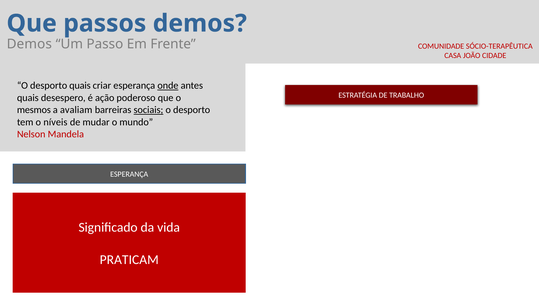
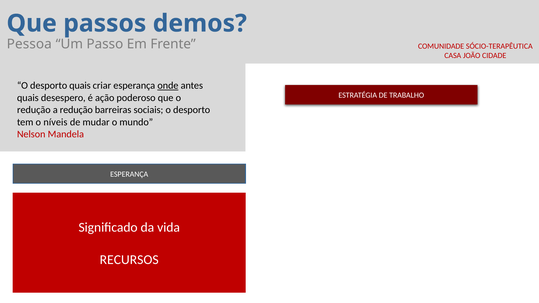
Demos: Demos -> Pessoa (29, 44)
mesmos: mesmos -> redução (34, 110)
a avaliam: avaliam -> redução (76, 110)
sociais underline: present -> none (148, 110)
PRATICAM: PRATICAM -> RECURSOS (129, 260)
